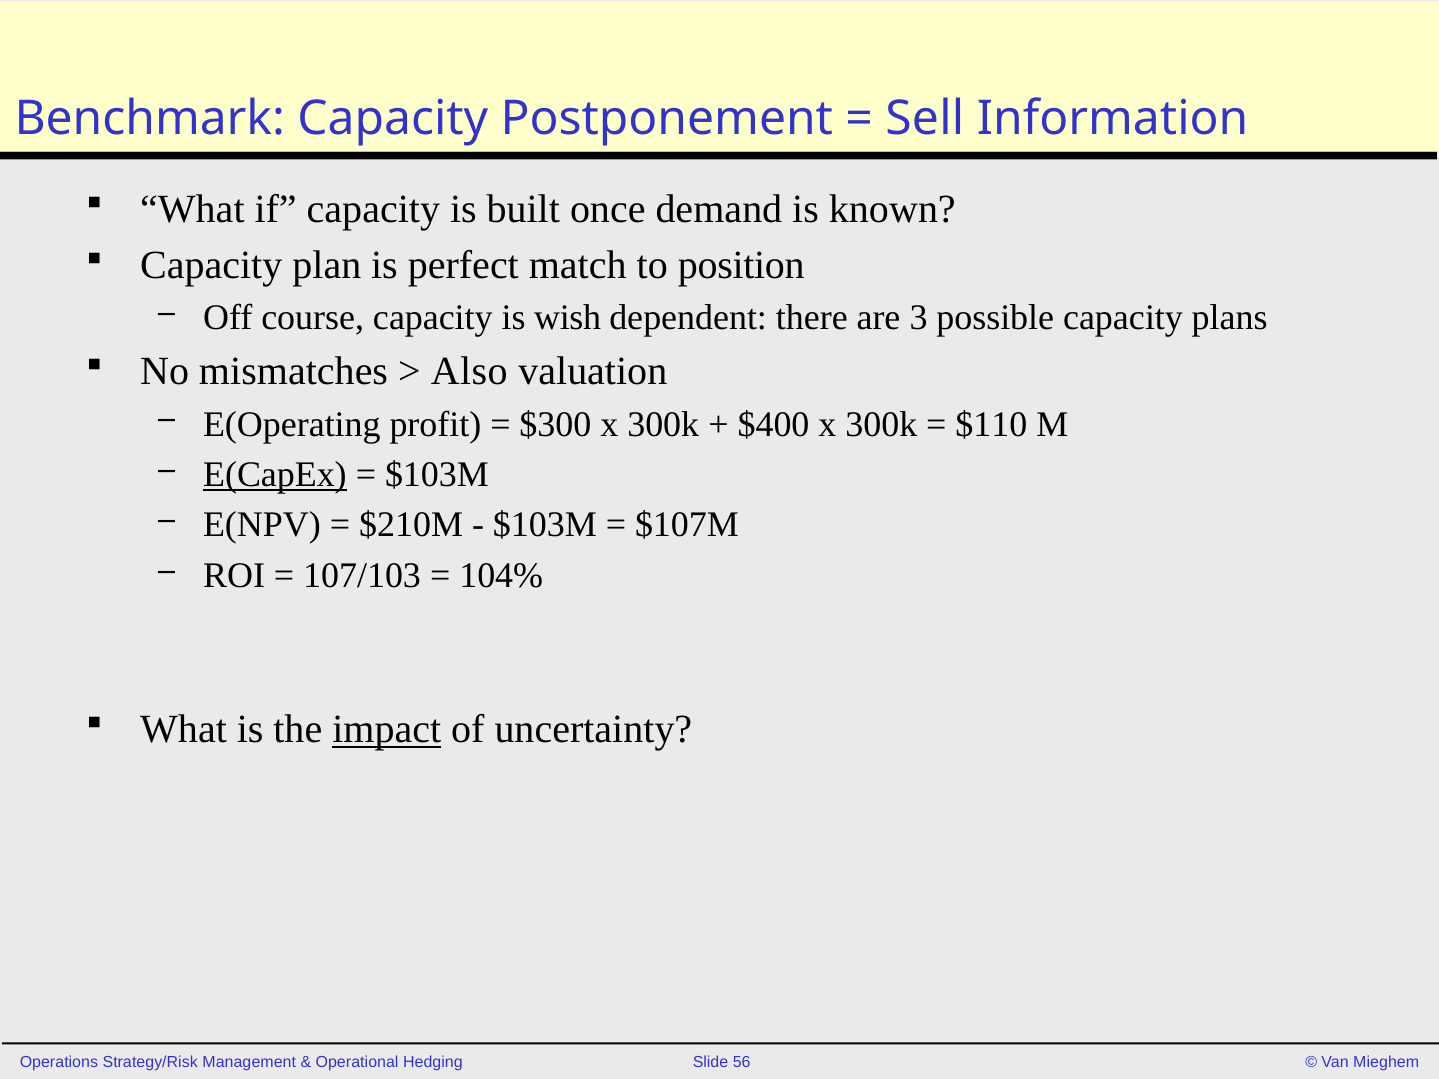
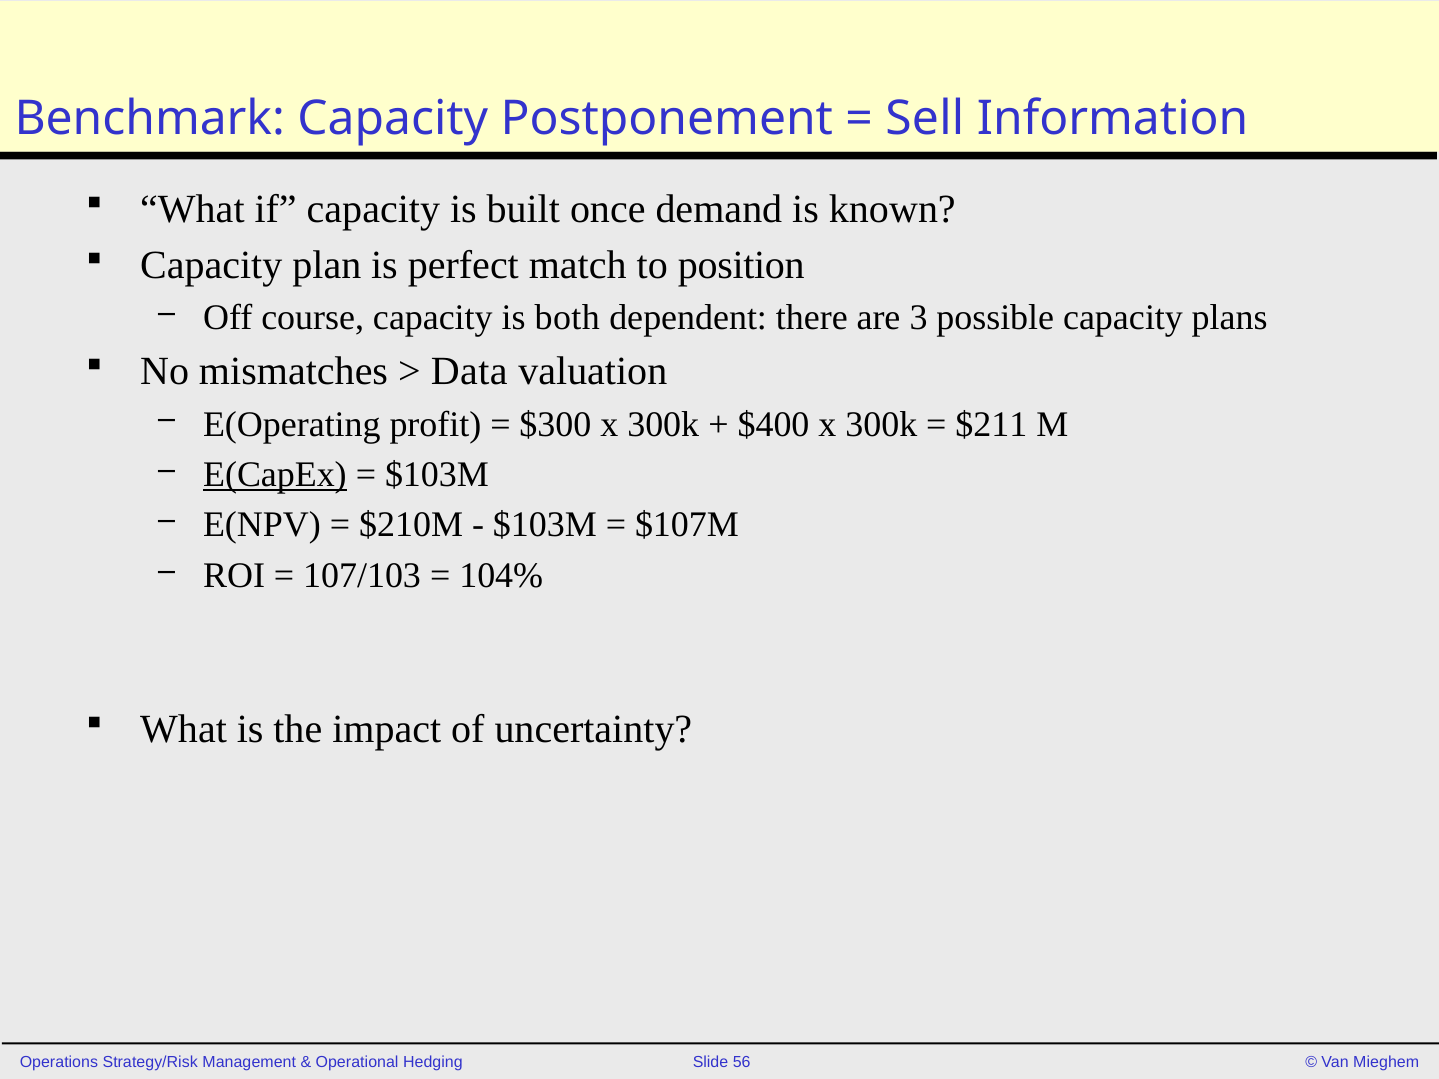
wish: wish -> both (567, 318)
Also: Also -> Data (469, 372)
$110: $110 -> $211 (991, 424)
impact underline: present -> none (387, 730)
